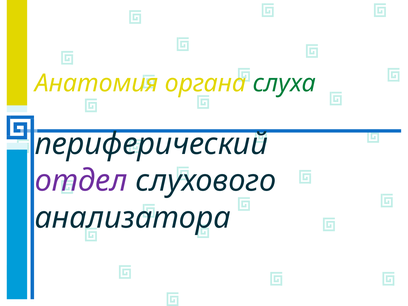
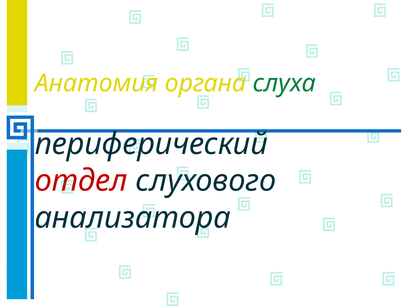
отдел colour: purple -> red (81, 181)
